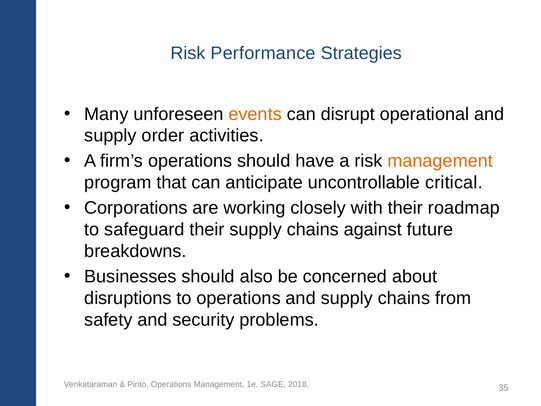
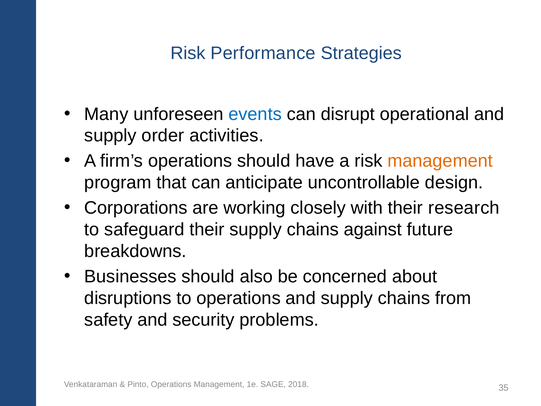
events colour: orange -> blue (255, 114)
critical: critical -> design (454, 183)
roadmap: roadmap -> research (464, 208)
